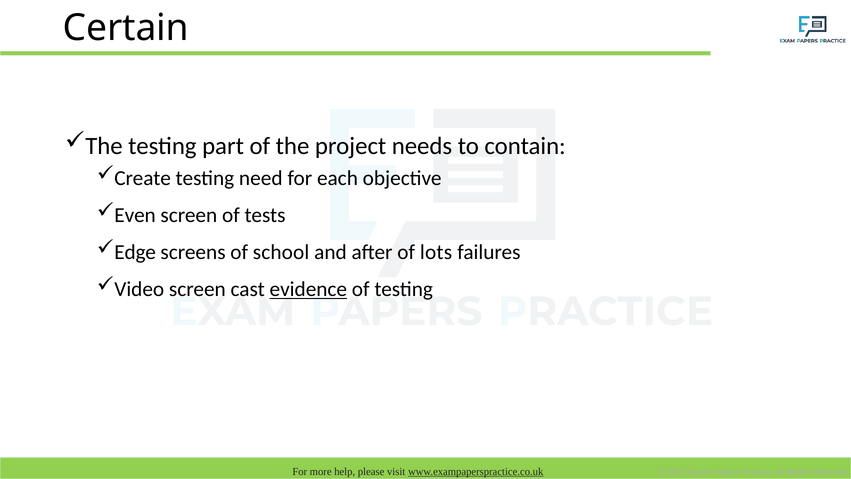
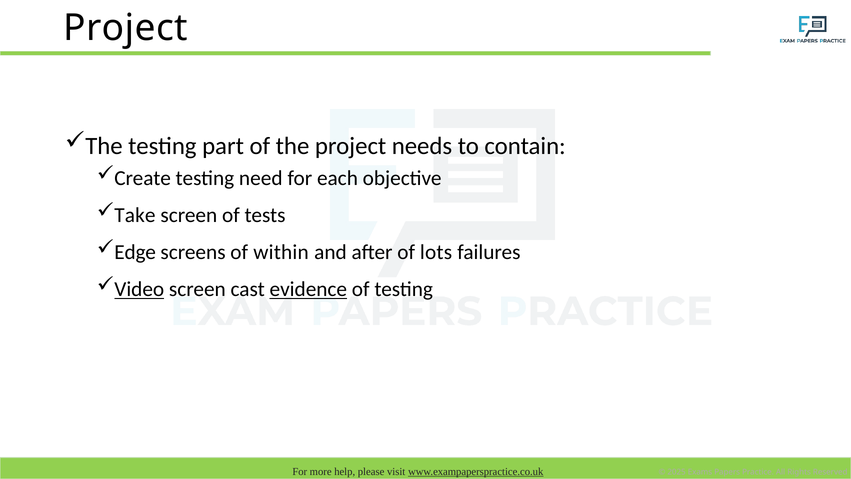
Certain: Certain -> Project (126, 28)
Even: Even -> Take (135, 215)
school: school -> within (281, 252)
Video underline: none -> present (139, 289)
